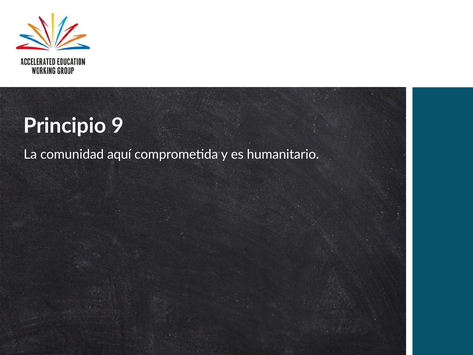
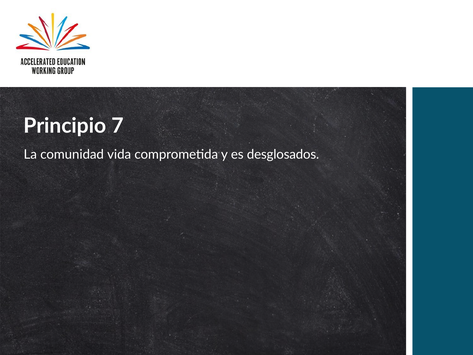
9: 9 -> 7 (118, 126)
aquí: aquí -> vida (119, 154)
humanitario: humanitario -> desglosados (283, 154)
